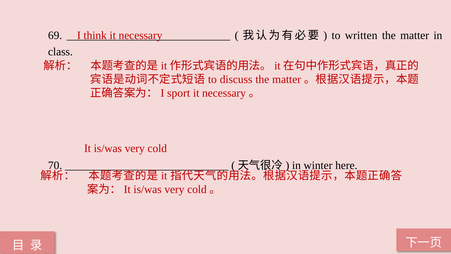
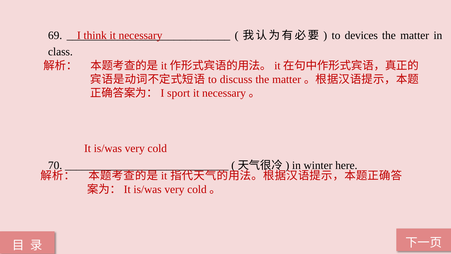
written: written -> devices (361, 35)
